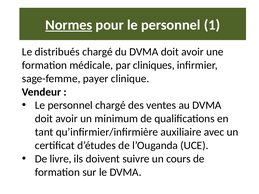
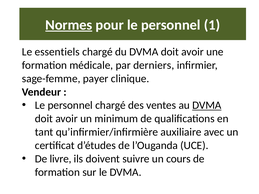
distribués: distribués -> essentiels (57, 52)
cliniques: cliniques -> derniers (154, 65)
DVMA underline: none -> present (207, 105)
